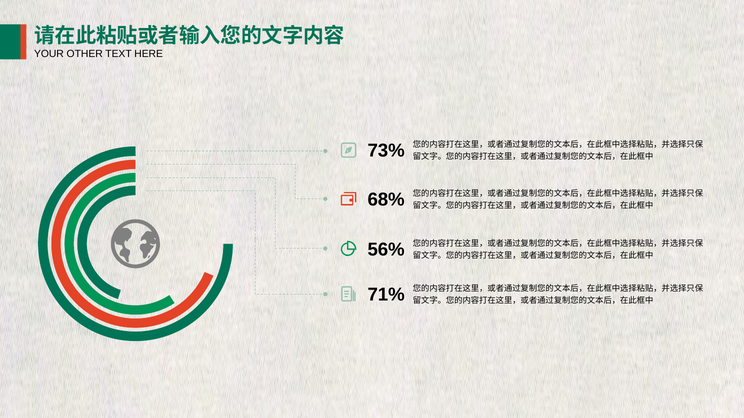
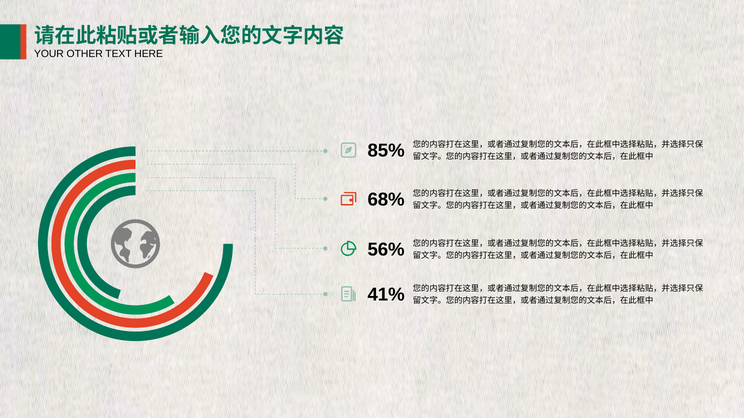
73%: 73% -> 85% (386, 151)
71%: 71% -> 41% (386, 295)
